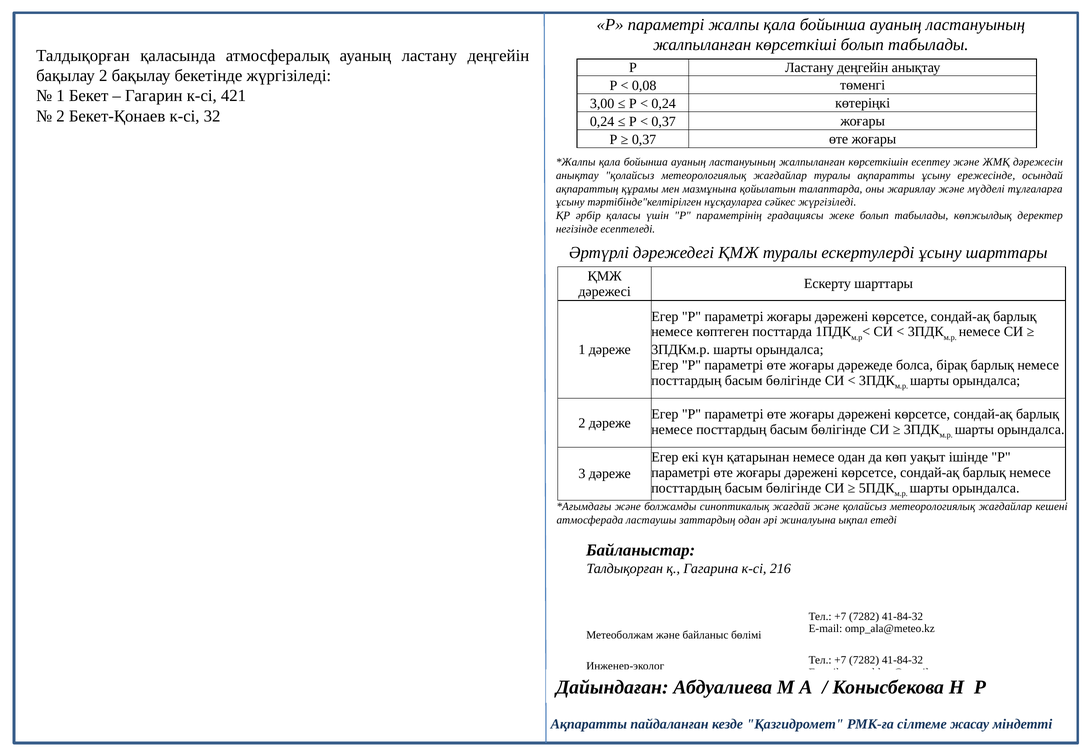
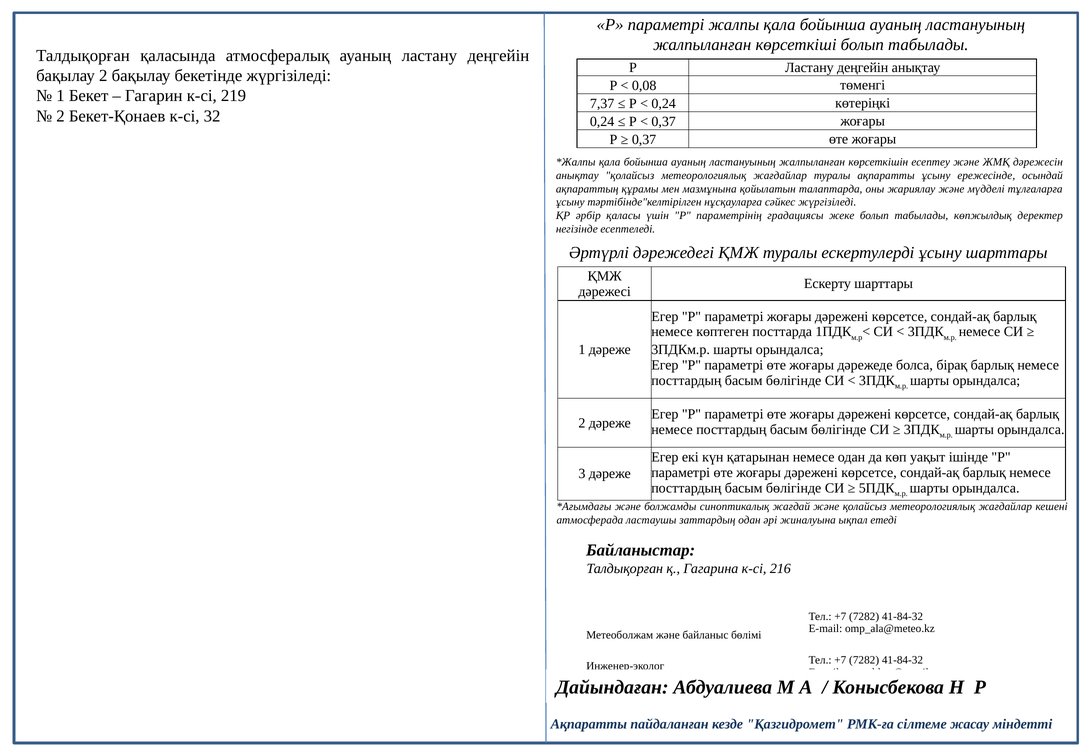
421: 421 -> 219 (234, 96)
3,00: 3,00 -> 7,37 (602, 103)
